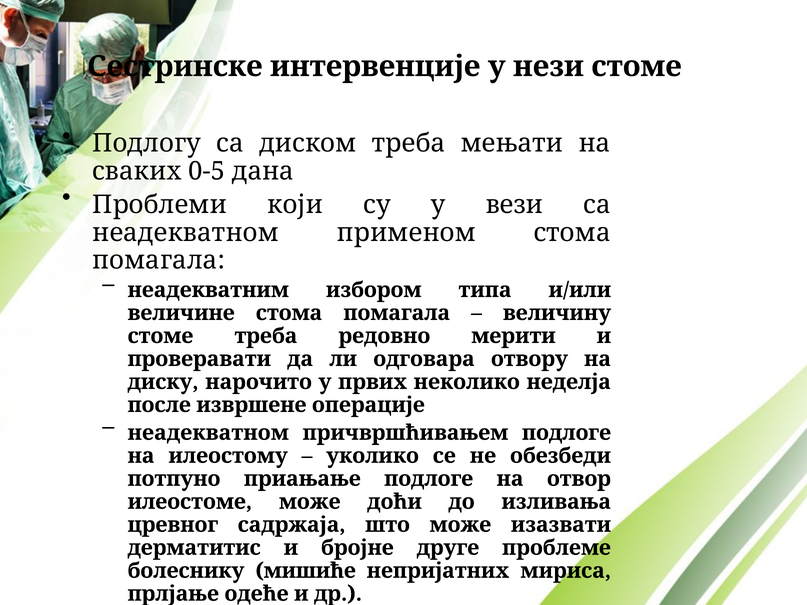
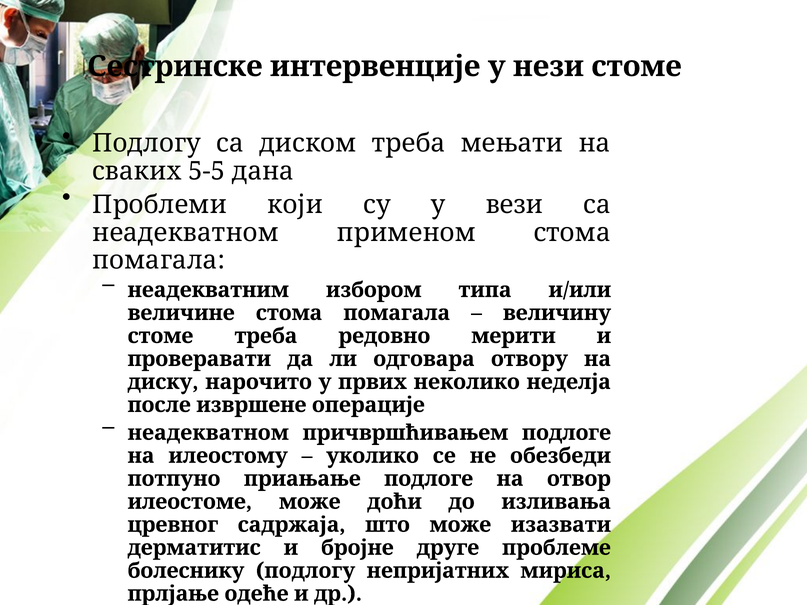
0-5: 0-5 -> 5-5 (207, 171)
болеснику мишиће: мишиће -> подлогу (305, 571)
